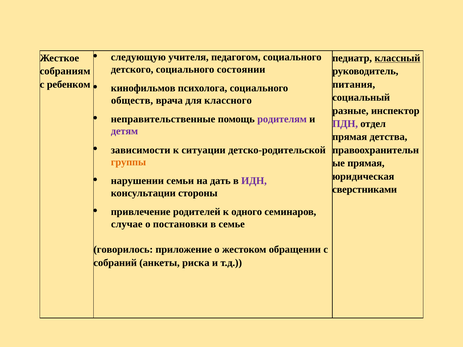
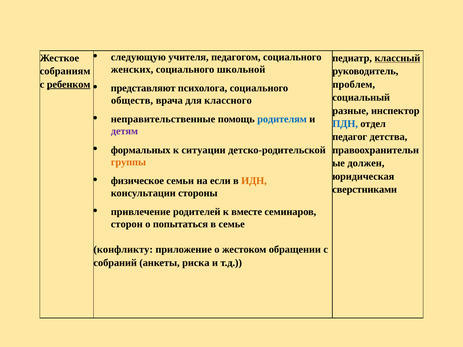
детского: детского -> женских (132, 70)
состоянии: состоянии -> школьной (241, 70)
ребенком underline: none -> present (69, 84)
питания: питания -> проблем (354, 84)
кинофильмов: кинофильмов -> представляют (143, 88)
родителям colour: purple -> blue (282, 119)
ПДН colour: purple -> blue (345, 124)
прямая: прямая -> педагог (350, 137)
зависимости: зависимости -> формальных (141, 150)
прямая: прямая -> должен (366, 163)
нарушении: нарушении -> физическое (137, 181)
дать: дать -> если (220, 181)
ИДН colour: purple -> orange (254, 181)
одного: одного -> вместе (247, 212)
случае: случае -> сторон (127, 224)
постановки: постановки -> попытаться (180, 224)
говорилось: говорилось -> конфликту (123, 250)
